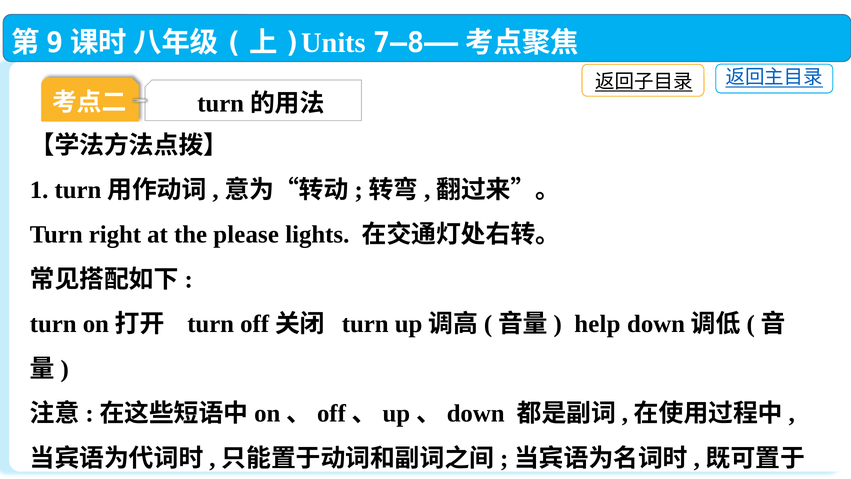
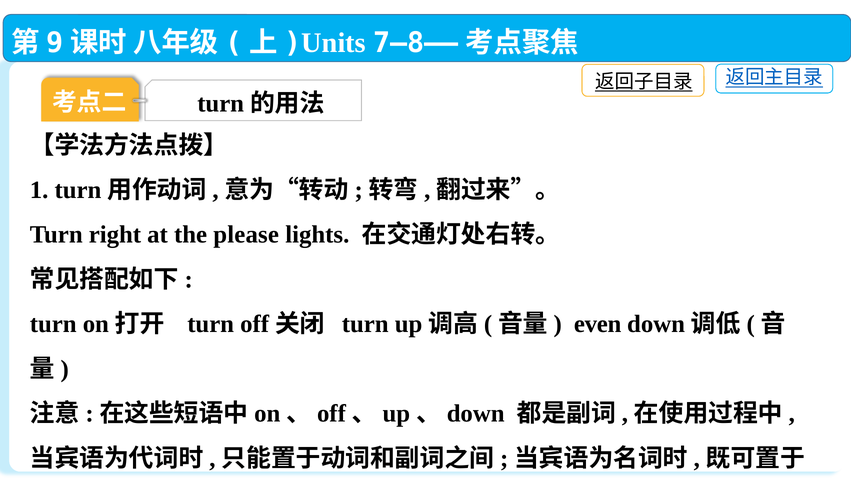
help: help -> even (598, 324)
